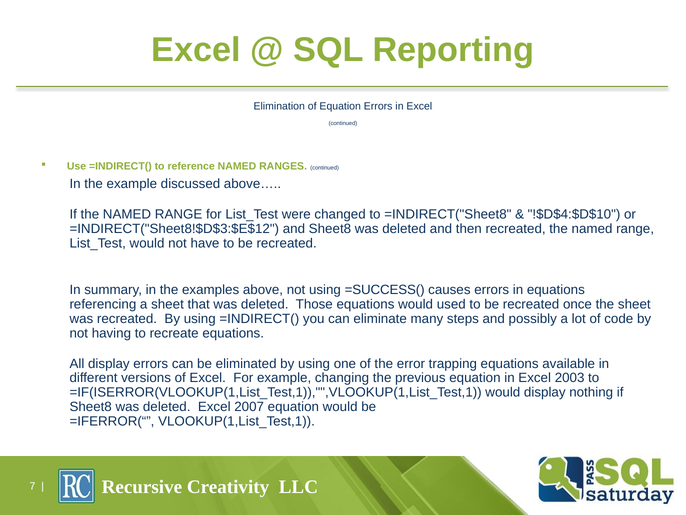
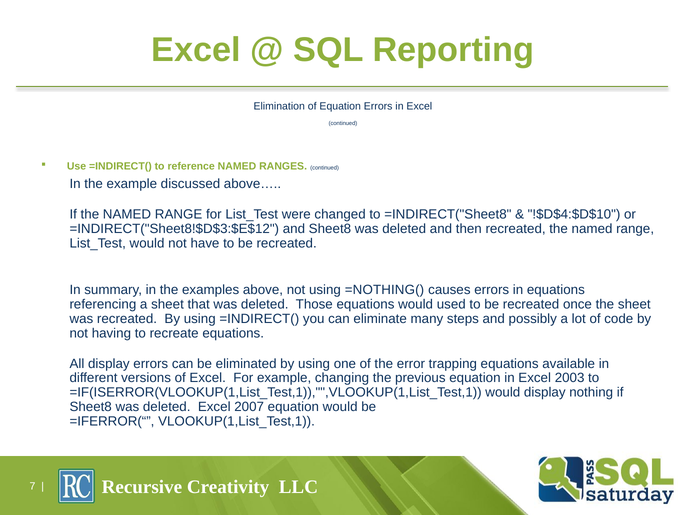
=SUCCESS(: =SUCCESS( -> =NOTHING( (384, 290)
